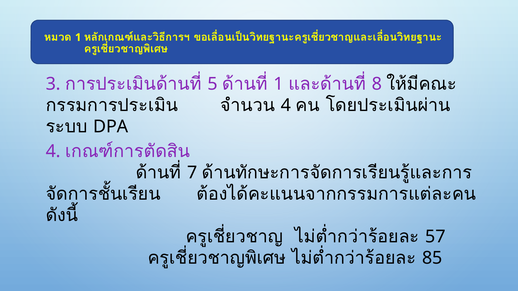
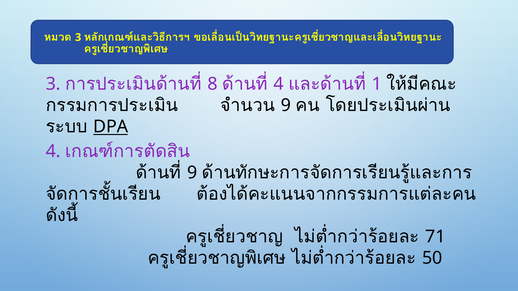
1: 1 -> 3 (78, 37)
5: 5 -> 8 (213, 84)
1: 1 -> 4 (279, 84)
8: 8 -> 1 (377, 84)
4: 4 -> 9 (286, 106)
DPA underline: none -> present (111, 127)
7: 7 -> 9 (192, 173)
57: 57 -> 71 (435, 237)
85: 85 -> 50 (432, 258)
